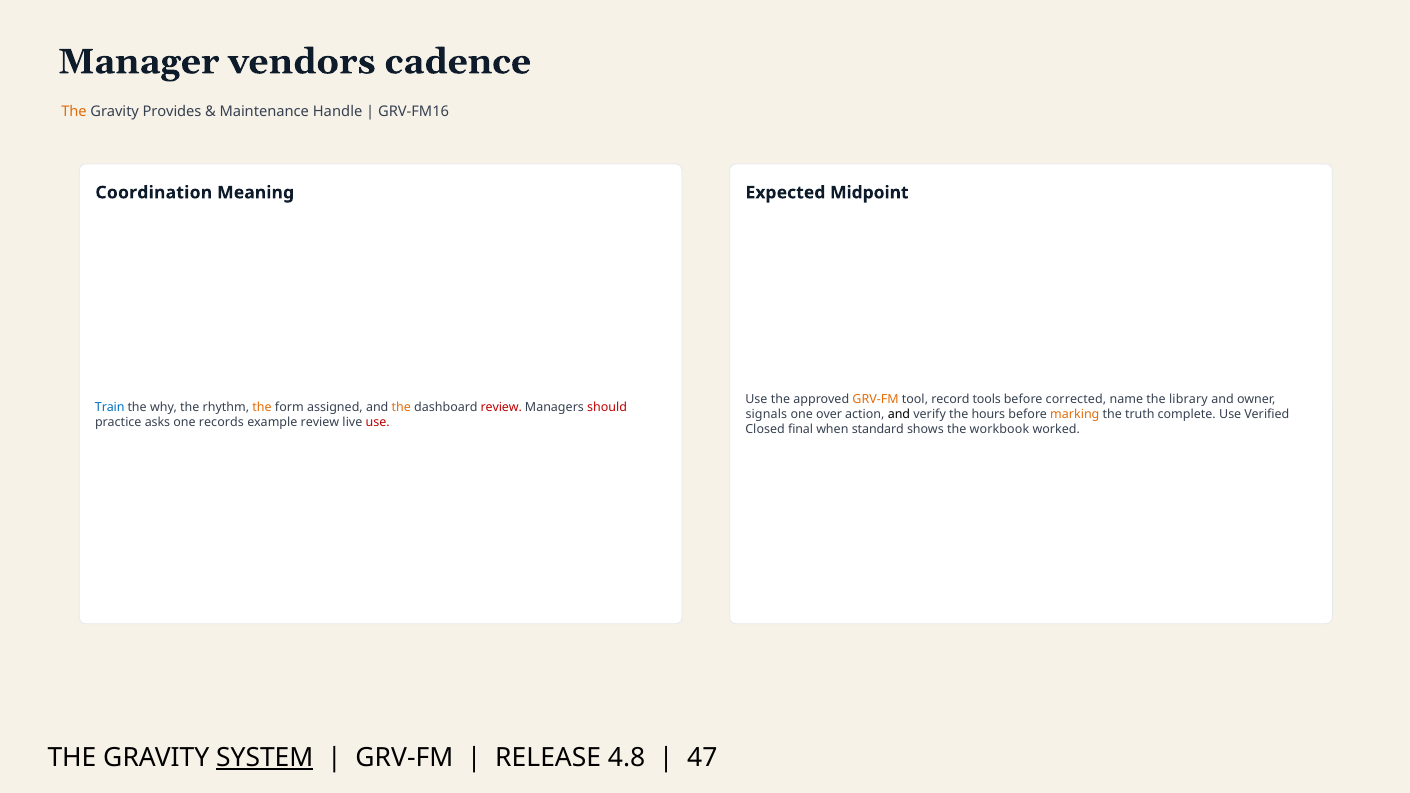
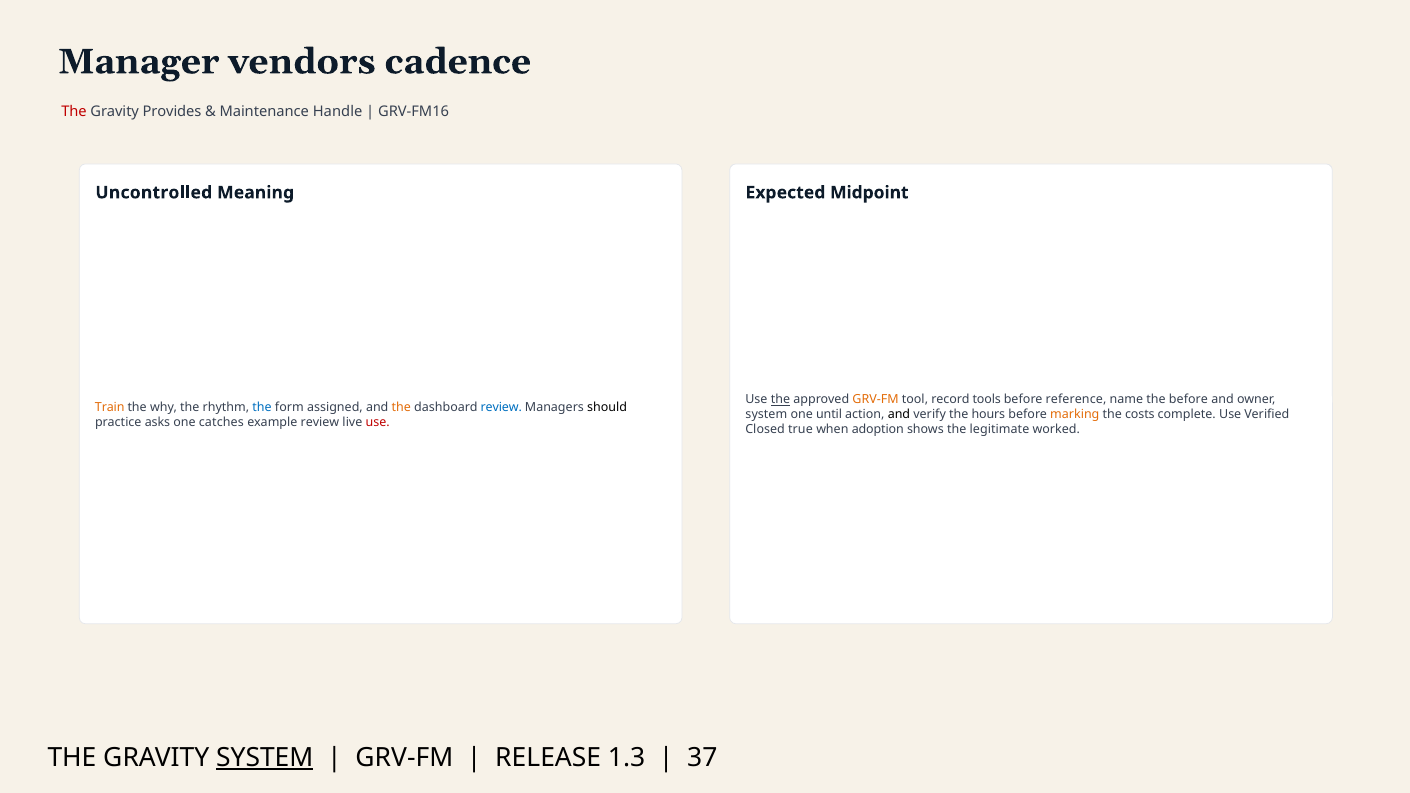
The colour: orange -> red (74, 112)
Coordination: Coordination -> Uncontrolled (154, 193)
the underline: none -> present (780, 400)
corrected: corrected -> reference (1076, 400)
the library: library -> before (1188, 400)
Train colour: blue -> orange (110, 407)
the colour: orange -> blue (262, 407)
review colour: red -> blue (501, 407)
should colour: red -> black (607, 407)
signals: signals -> system (766, 415)
over: over -> until (829, 415)
truth: truth -> costs (1140, 415)
records: records -> catches (221, 422)
final: final -> true (800, 430)
standard: standard -> adoption (878, 430)
workbook: workbook -> legitimate (999, 430)
4.8: 4.8 -> 1.3 (627, 758)
47: 47 -> 37 (702, 758)
